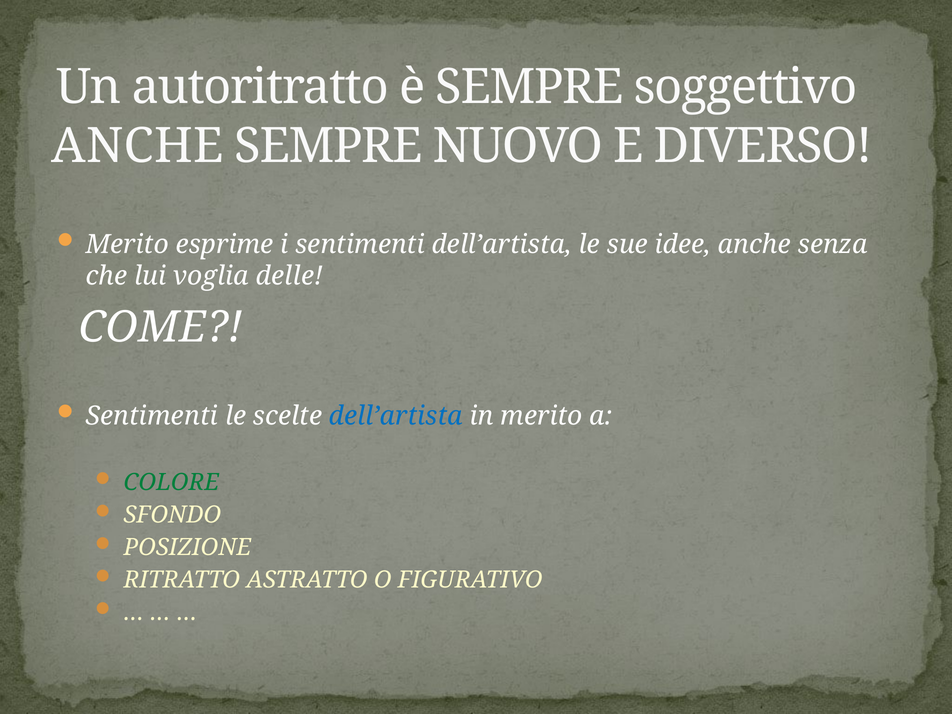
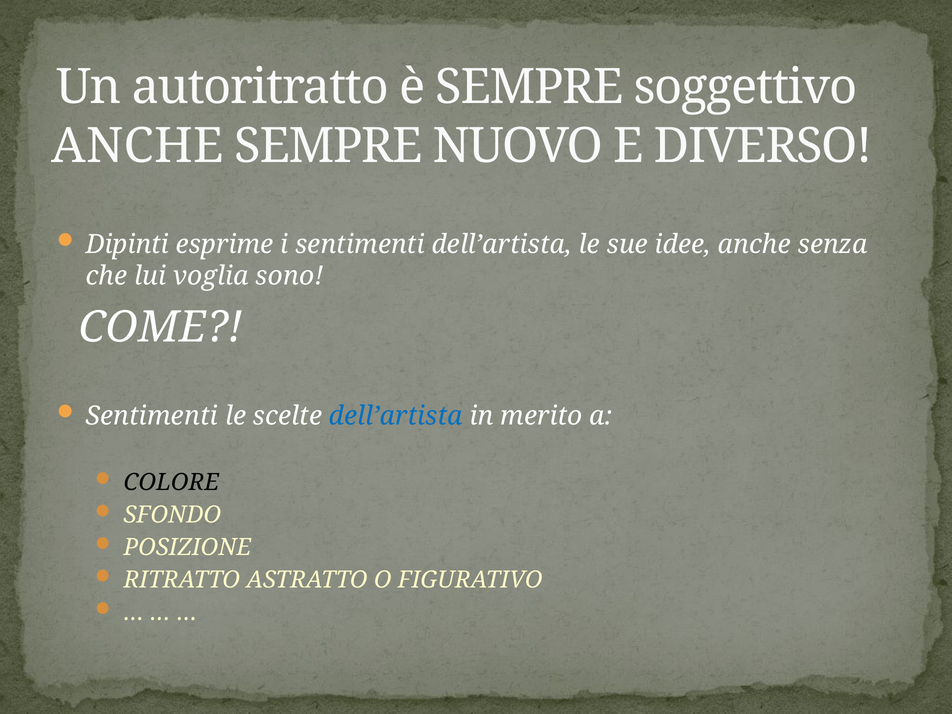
Merito: Merito -> Dipinti (127, 244)
delle: delle -> sono (289, 276)
COLORE colour: green -> black (171, 482)
